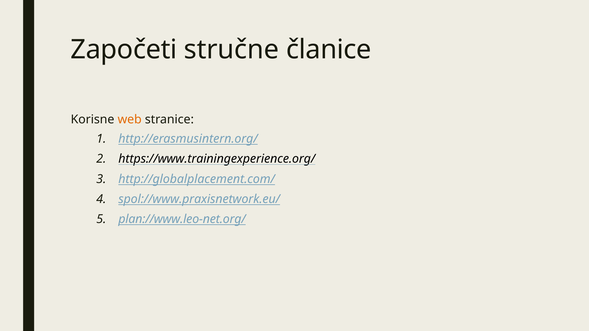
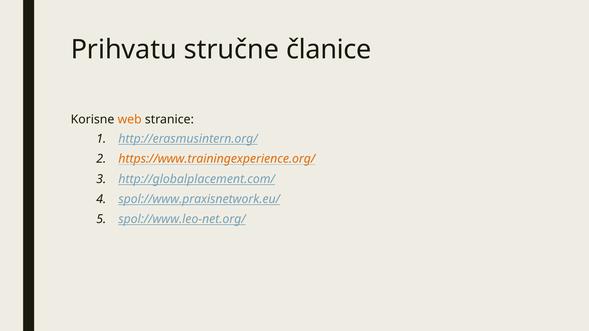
Započeti: Započeti -> Prihvatu (124, 49)
https://www.trainingexperience.org/ colour: black -> orange (217, 159)
plan://www.leo-net.org/: plan://www.leo-net.org/ -> spol://www.leo-net.org/ (182, 219)
